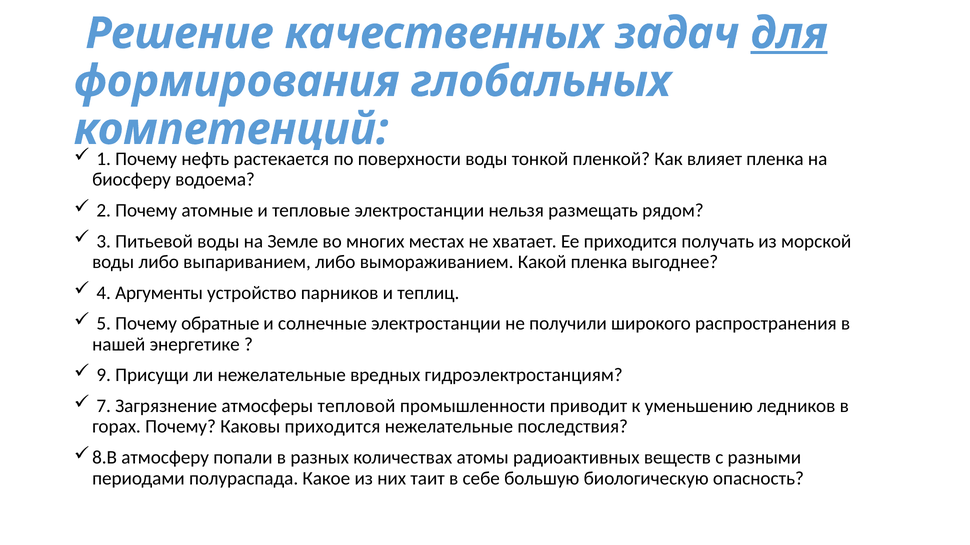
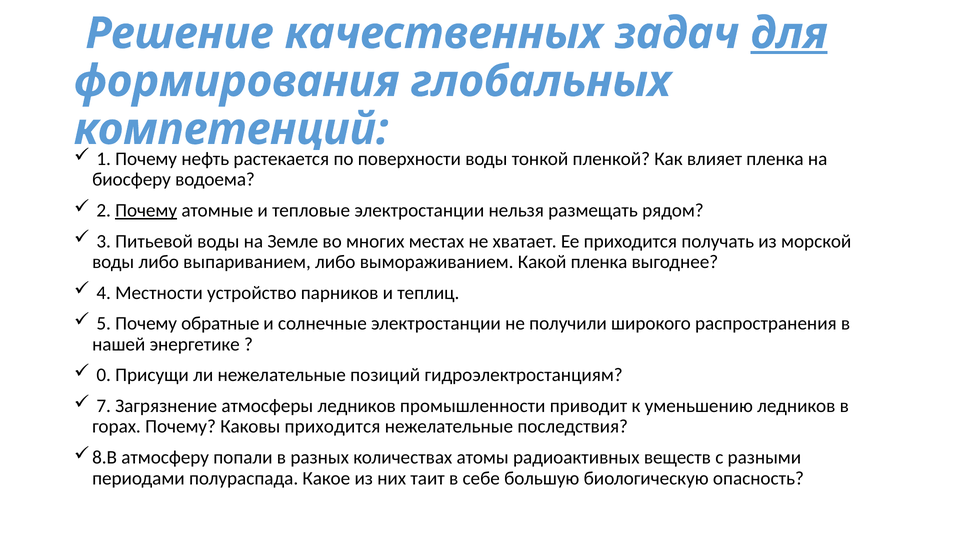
Почему underline: none -> present (146, 211)
Аргументы: Аргументы -> Местности (159, 293)
9: 9 -> 0 (104, 376)
вредных: вредных -> позиций (385, 376)
атмосферы тепловой: тепловой -> ледников (357, 406)
